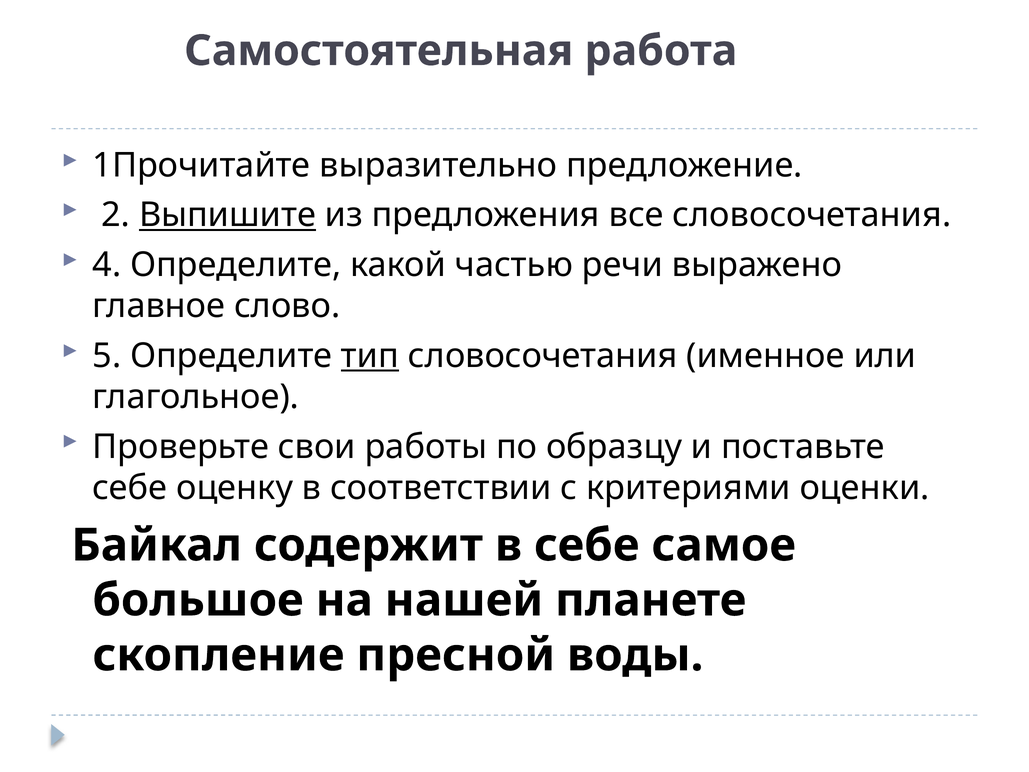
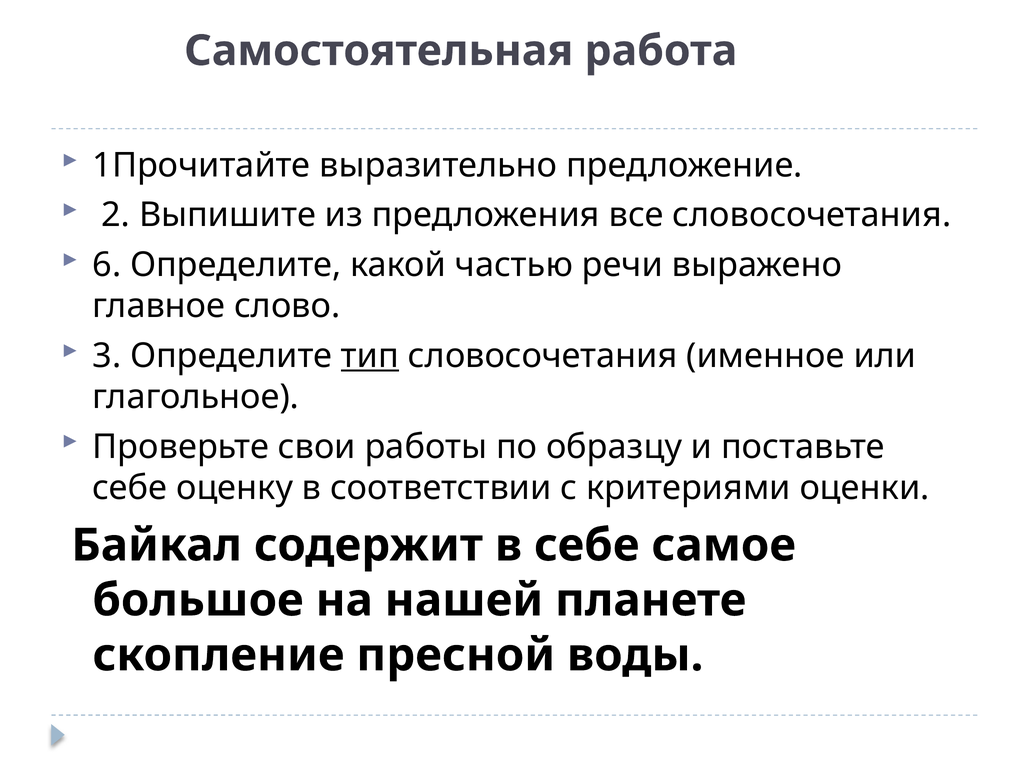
Выпишите underline: present -> none (227, 215)
4: 4 -> 6 (107, 265)
5: 5 -> 3 (107, 356)
